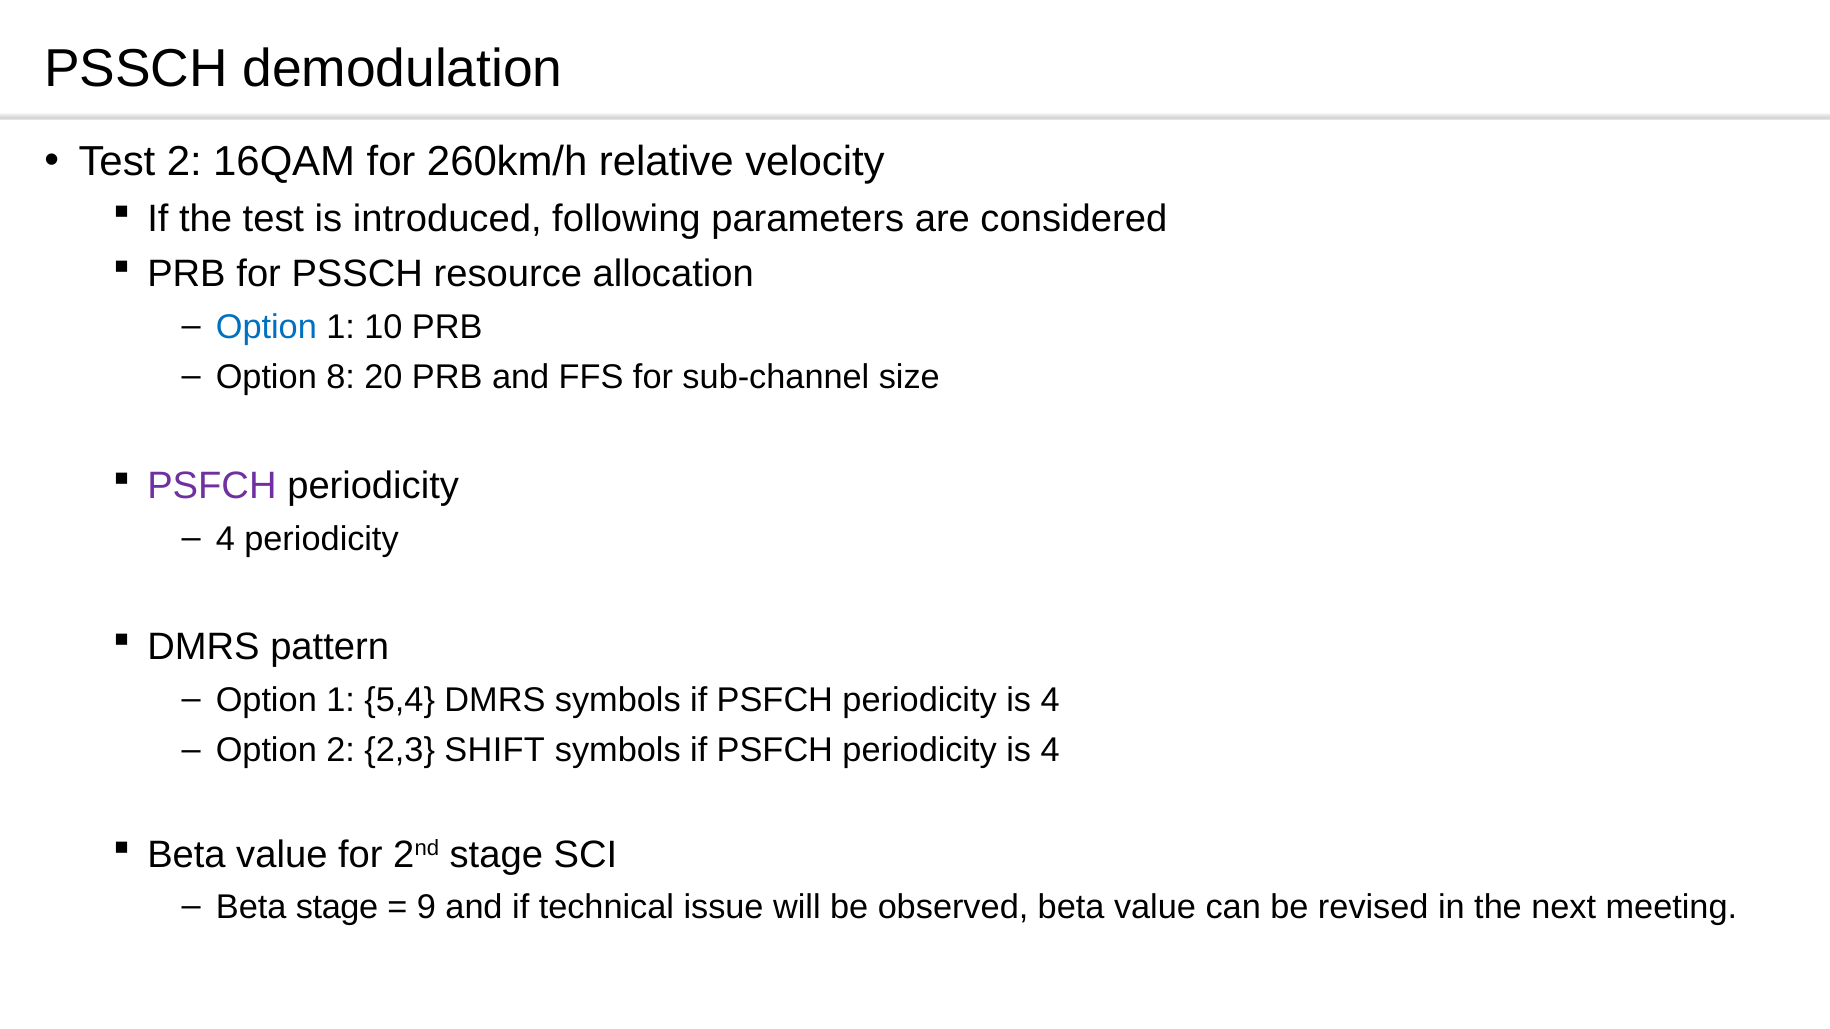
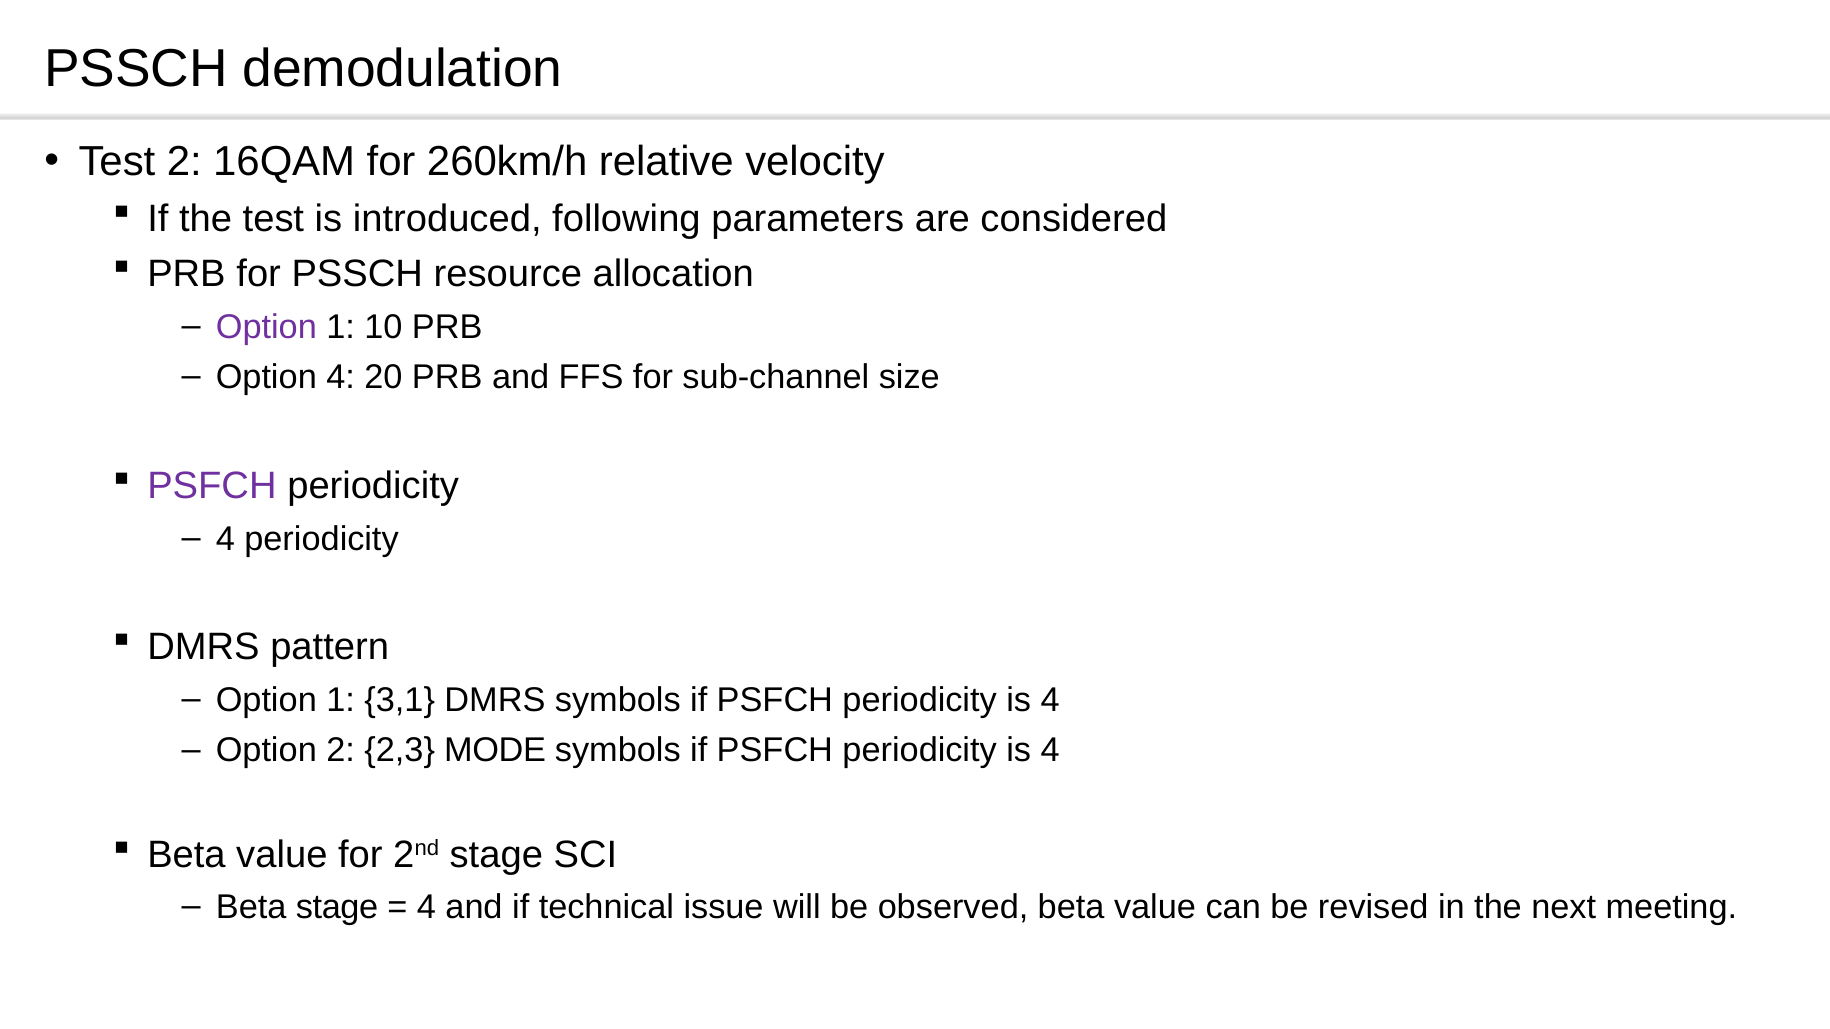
Option colour: blue -> purple (266, 327)
Option 8: 8 -> 4 (341, 378)
5,4: 5,4 -> 3,1 (400, 700)
SHIFT: SHIFT -> MODE (495, 751)
9: 9 -> 4 (426, 908)
